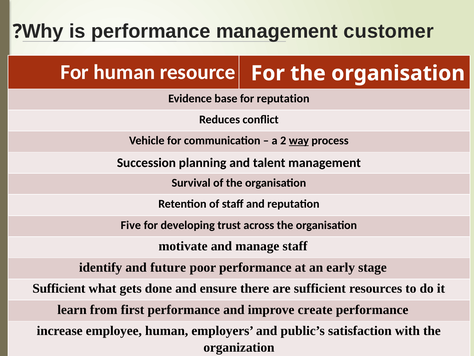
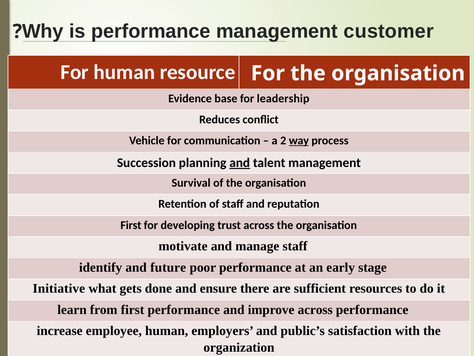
for reputation: reputation -> leadership (283, 98)
and underline: none -> present (240, 163)
Five: Five -> First (131, 225)
Sufficient: Sufficient -> Initiative (59, 288)
improve create: create -> across (315, 309)
